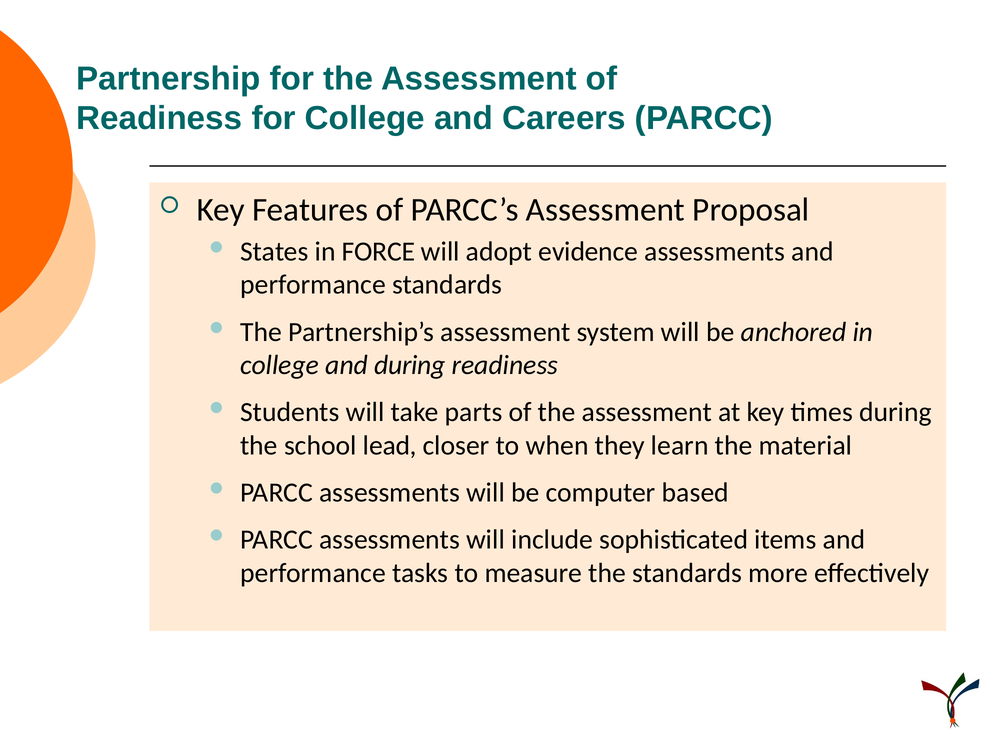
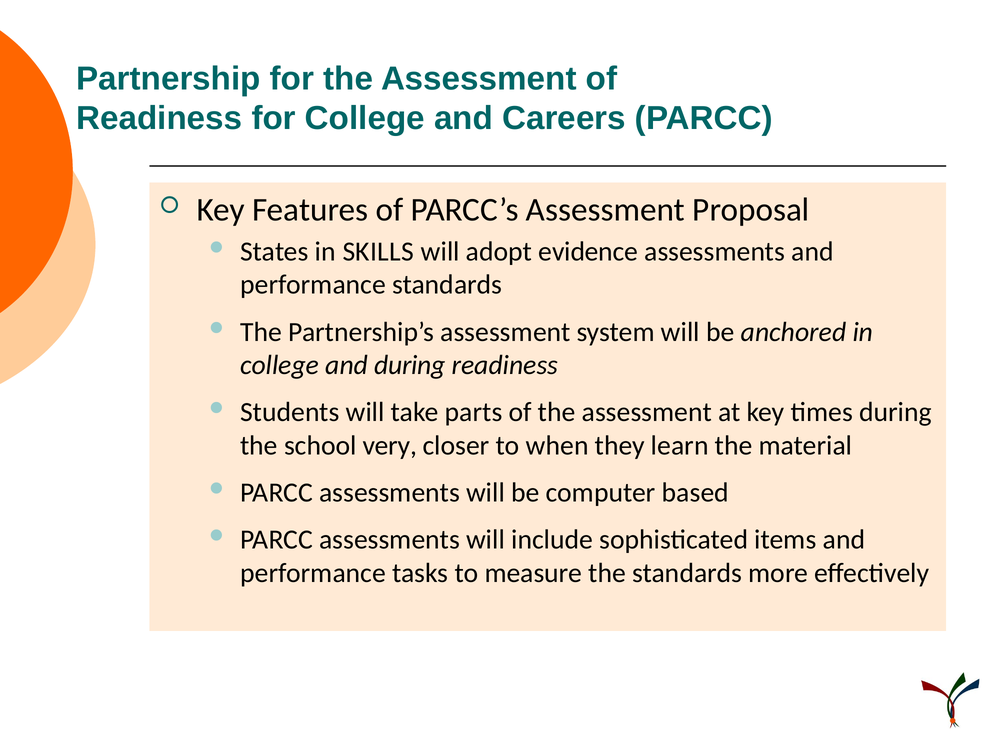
FORCE: FORCE -> SKILLS (378, 252)
lead: lead -> very (390, 445)
